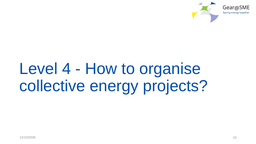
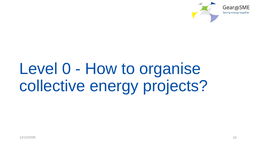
4: 4 -> 0 (67, 69)
